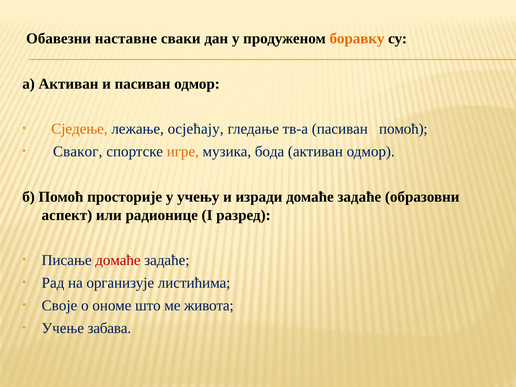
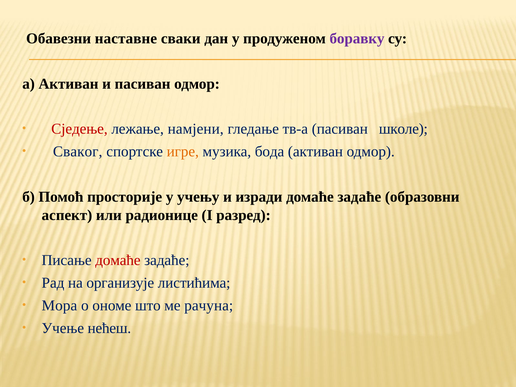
боравку colour: orange -> purple (357, 38)
Сједење colour: orange -> red (79, 129)
осјећају: осјећају -> намјени (196, 129)
пасиван помоћ: помоћ -> школе (403, 129)
Своје: Своје -> Мора (59, 306)
живота: живота -> рачуна (209, 306)
забава: забава -> нећеш (109, 328)
